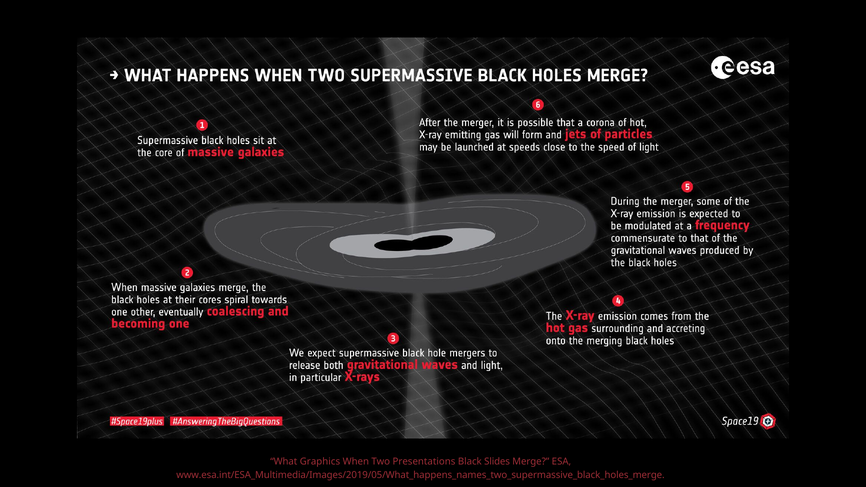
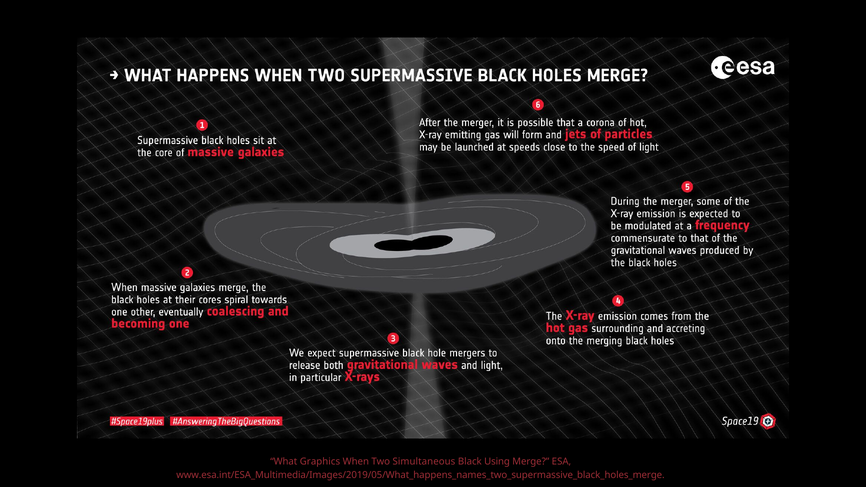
Presentations: Presentations -> Simultaneous (424, 462)
Slides: Slides -> Using (497, 462)
